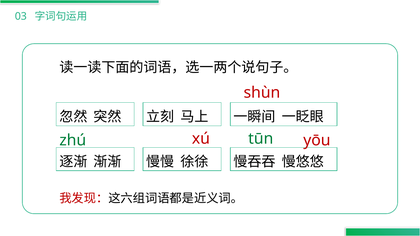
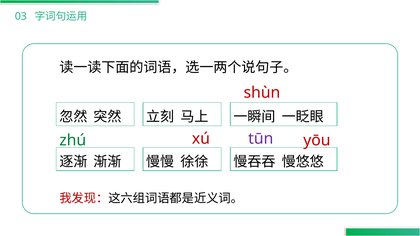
tūn colour: green -> purple (261, 139)
